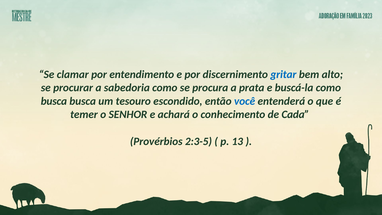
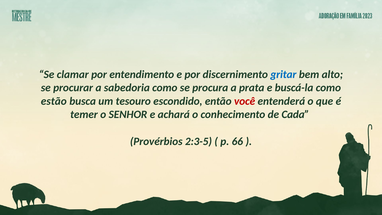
busca: busca -> estão (54, 101)
você colour: blue -> red (245, 101)
13: 13 -> 66 (237, 141)
